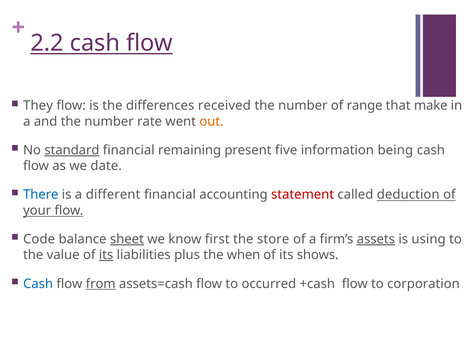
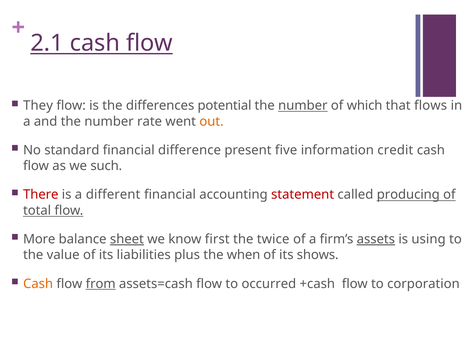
2.2: 2.2 -> 2.1 (47, 43)
received: received -> potential (225, 106)
number underline: none -> present (303, 106)
range: range -> which (365, 106)
make: make -> flows (431, 106)
standard underline: present -> none (72, 150)
remaining: remaining -> difference (190, 150)
being: being -> credit (395, 150)
date: date -> such (106, 166)
There colour: blue -> red (41, 195)
deduction: deduction -> producing (408, 195)
your: your -> total (37, 211)
Code: Code -> More (39, 239)
store: store -> twice (273, 239)
its underline: present -> none (106, 255)
Cash colour: blue -> orange (38, 284)
